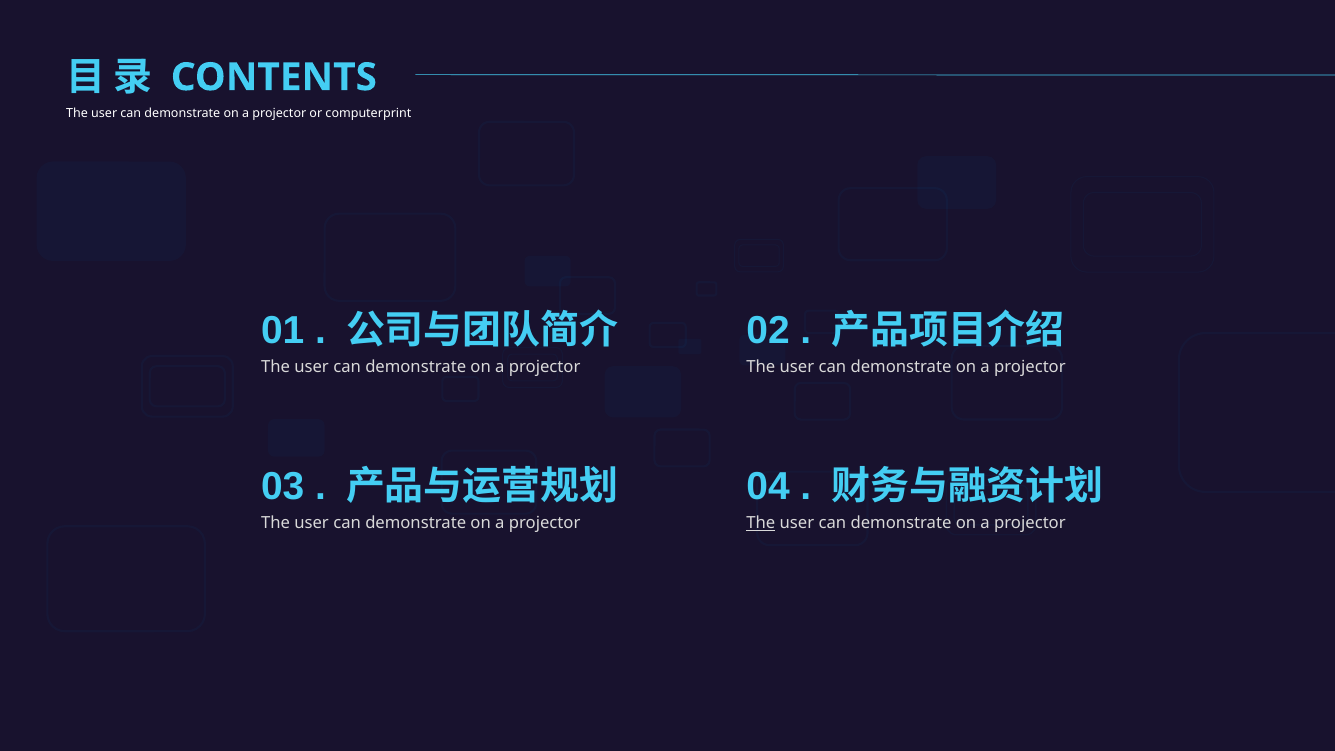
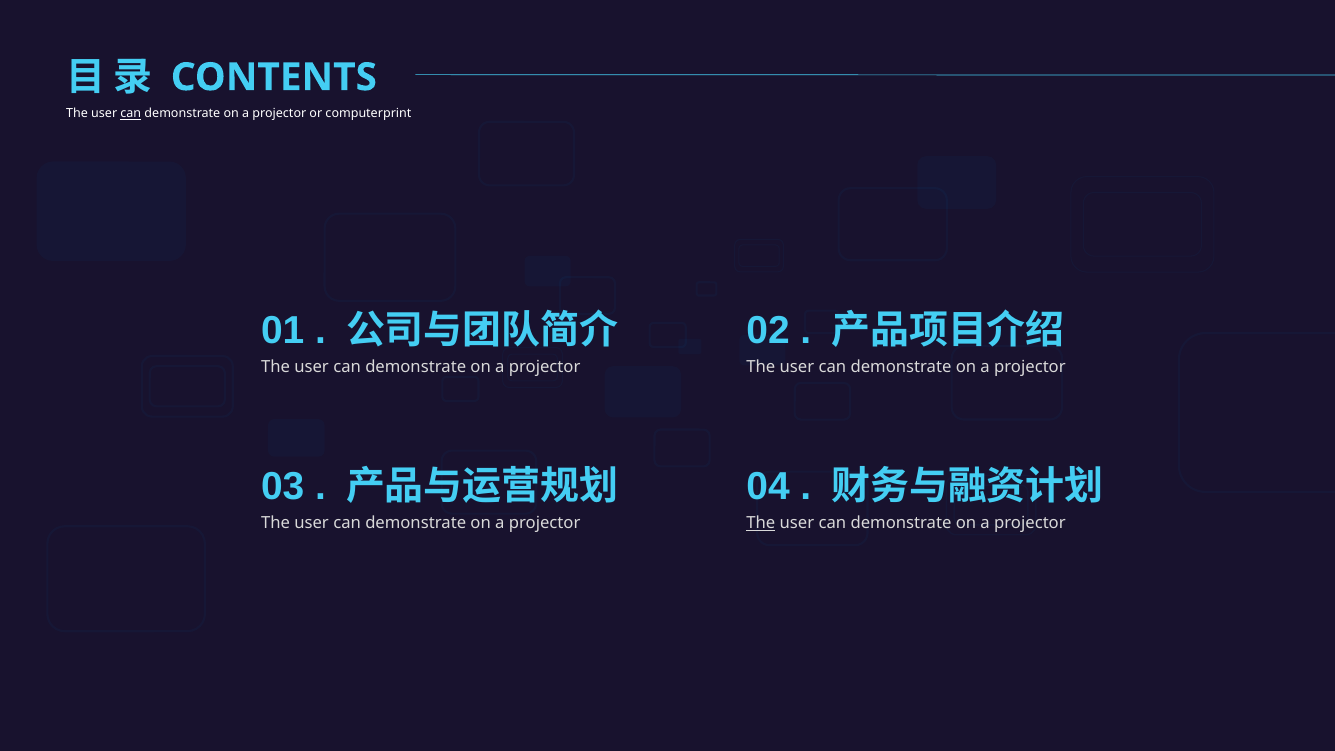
can underline: none -> present (131, 113)
